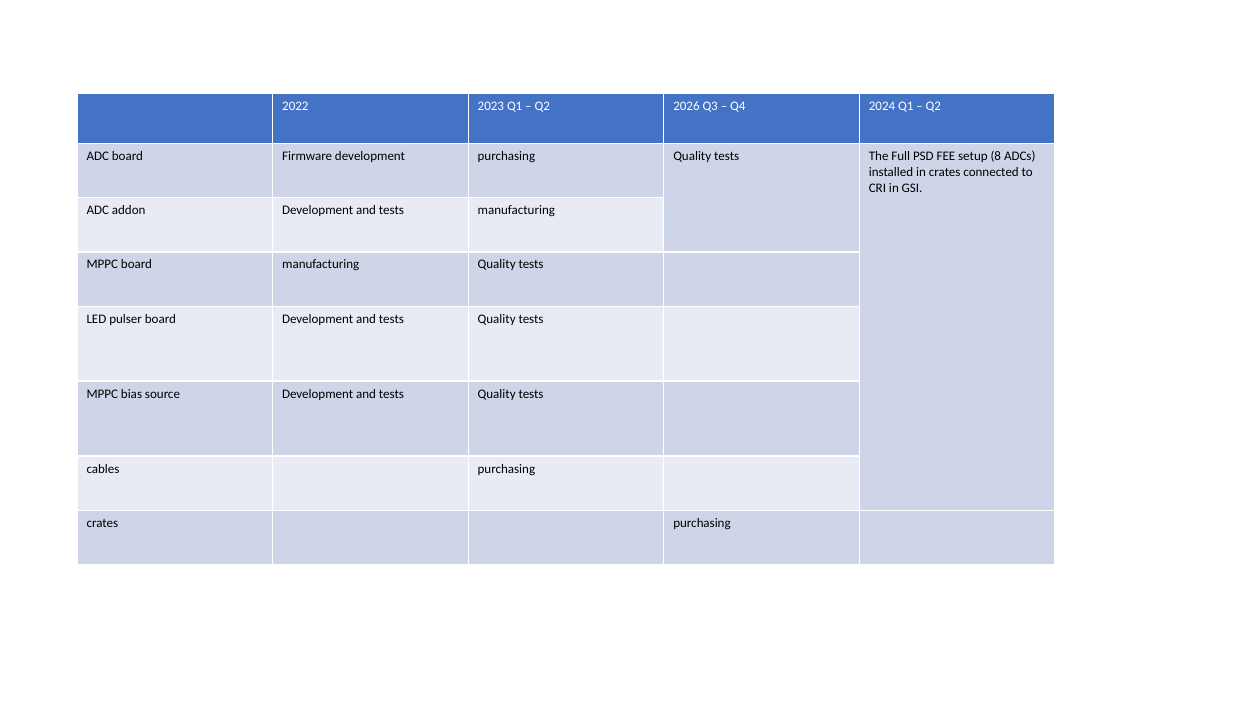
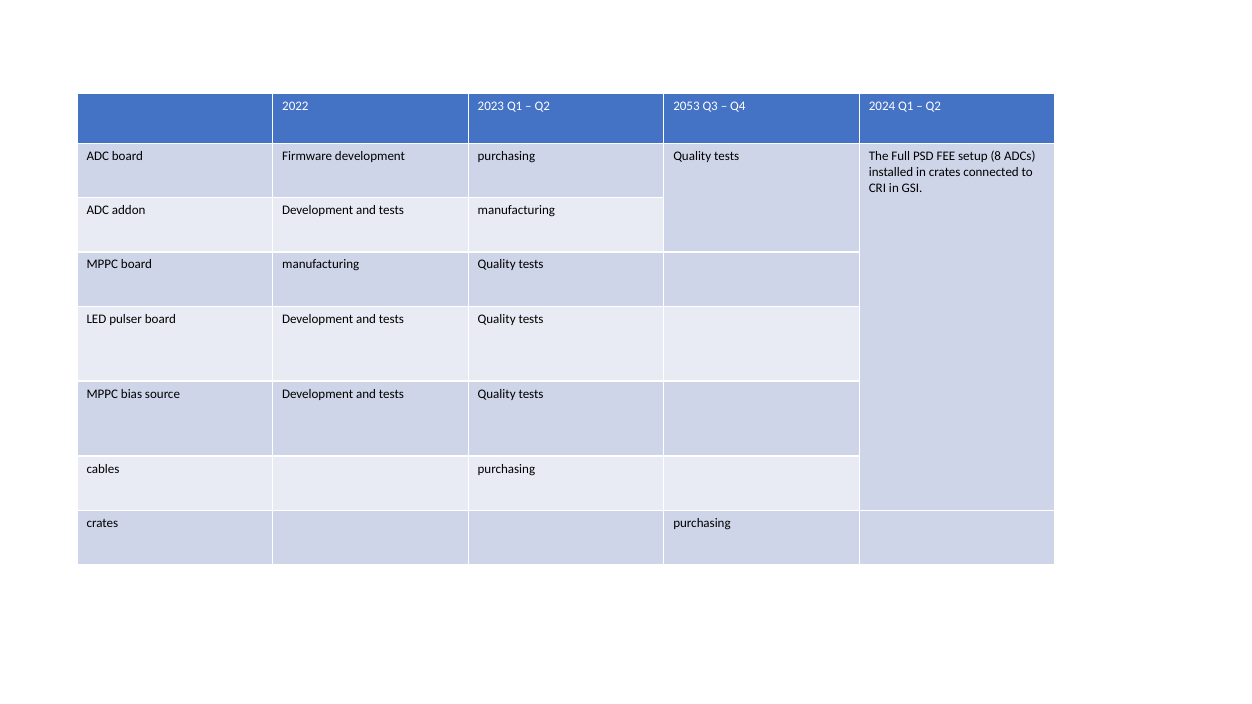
2026: 2026 -> 2053 (686, 106)
